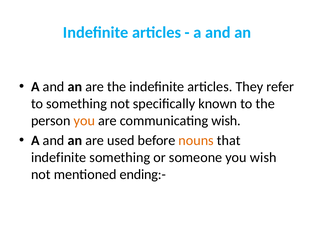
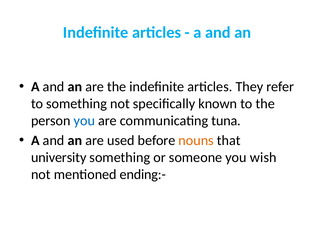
you colour: orange -> blue (84, 120)
communicating wish: wish -> tuna (226, 120)
indefinite: indefinite -> university (59, 157)
